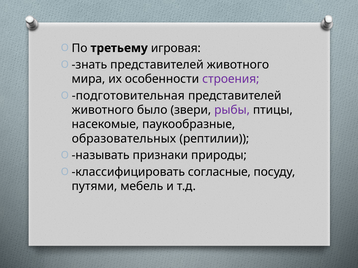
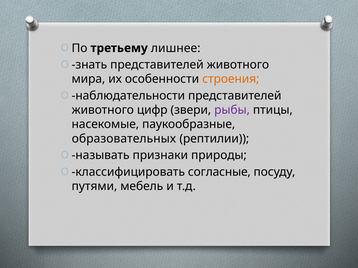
игровая: игровая -> лишнее (176, 48)
строения colour: purple -> orange (231, 79)
подготовительная: подготовительная -> наблюдательности (128, 96)
было: было -> цифр (152, 110)
